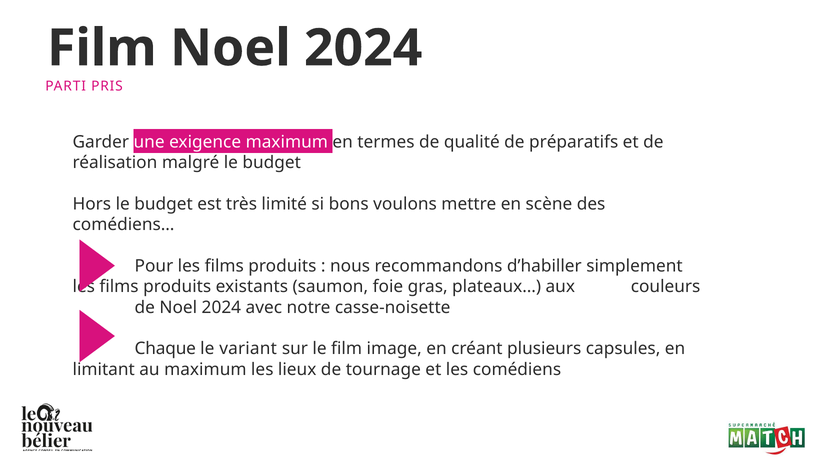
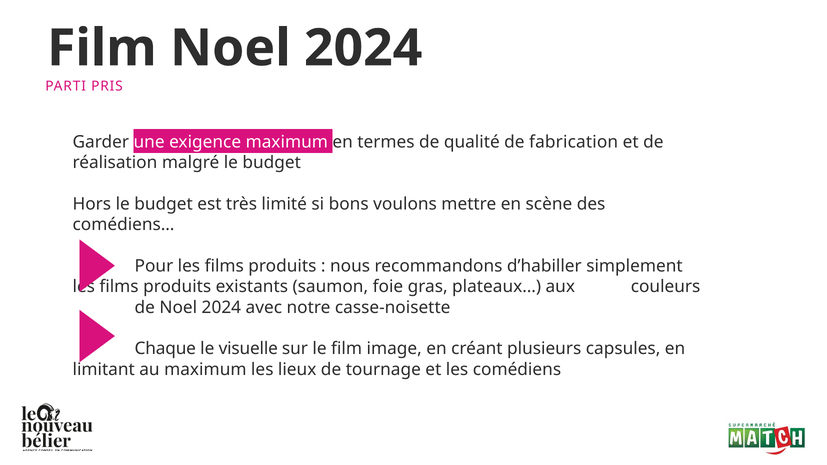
préparatifs: préparatifs -> fabrication (574, 142)
variant: variant -> visuelle (248, 349)
